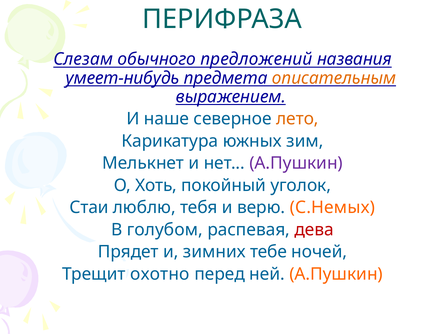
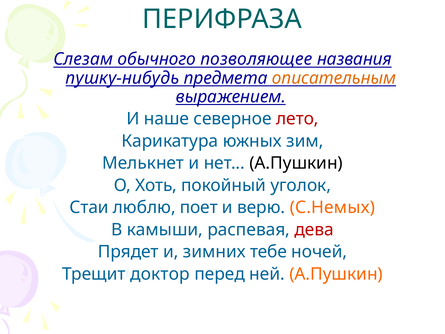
предложений: предложений -> позволяющее (256, 59)
умеет-нибудь: умеет-нибудь -> пушку-нибудь (122, 78)
лето colour: orange -> red (297, 119)
А.Пушкин colour: purple -> black (296, 163)
тебя: тебя -> поет (199, 207)
голубом: голубом -> камыши (165, 230)
охотно: охотно -> доктор (160, 274)
